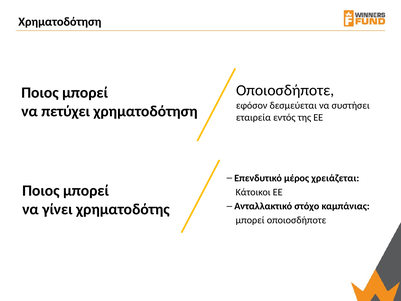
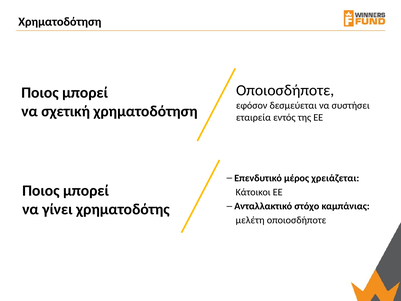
πετύχει: πετύχει -> σχετική (66, 111)
μπορεί: μπορεί -> μελέτη (250, 220)
